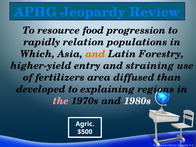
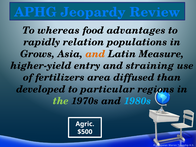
resource: resource -> whereas (59, 30)
progression: progression -> advantages (136, 30)
Which: Which -> Grows (37, 54)
Forestry: Forestry -> Measure (161, 54)
explaining: explaining -> particular (108, 89)
the colour: pink -> light green (61, 101)
1980s colour: white -> light blue (138, 101)
